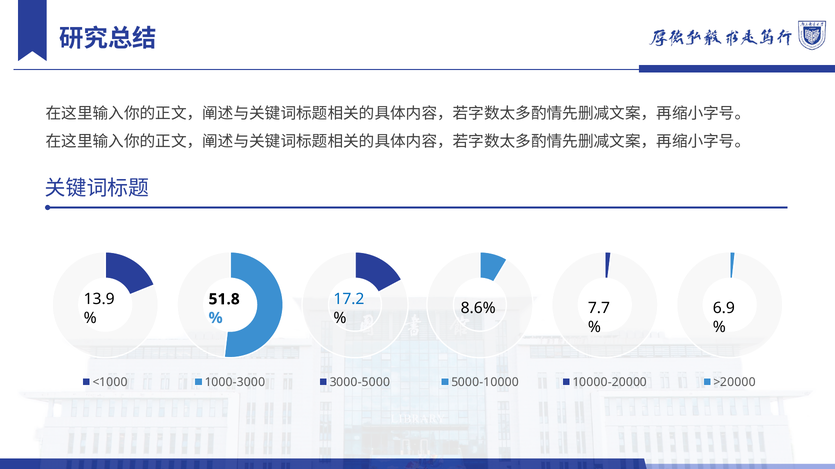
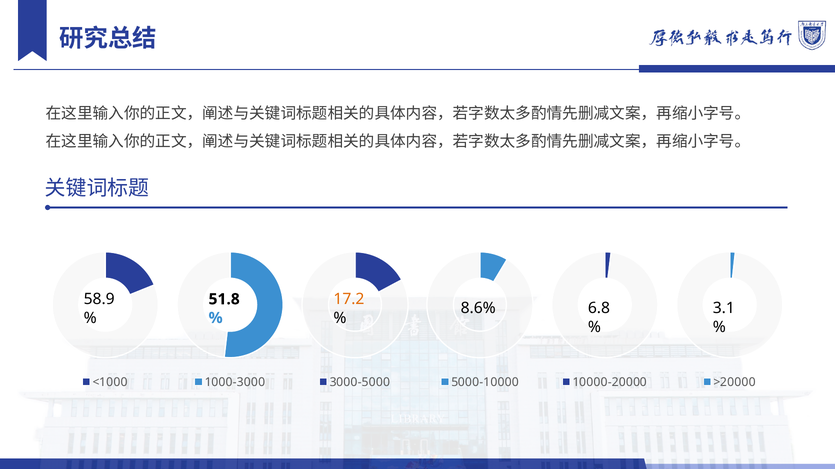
13.9: 13.9 -> 58.9 (99, 300)
17.2 colour: blue -> orange (349, 300)
7.7: 7.7 -> 6.8 (599, 309)
6.9: 6.9 -> 3.1 (724, 309)
